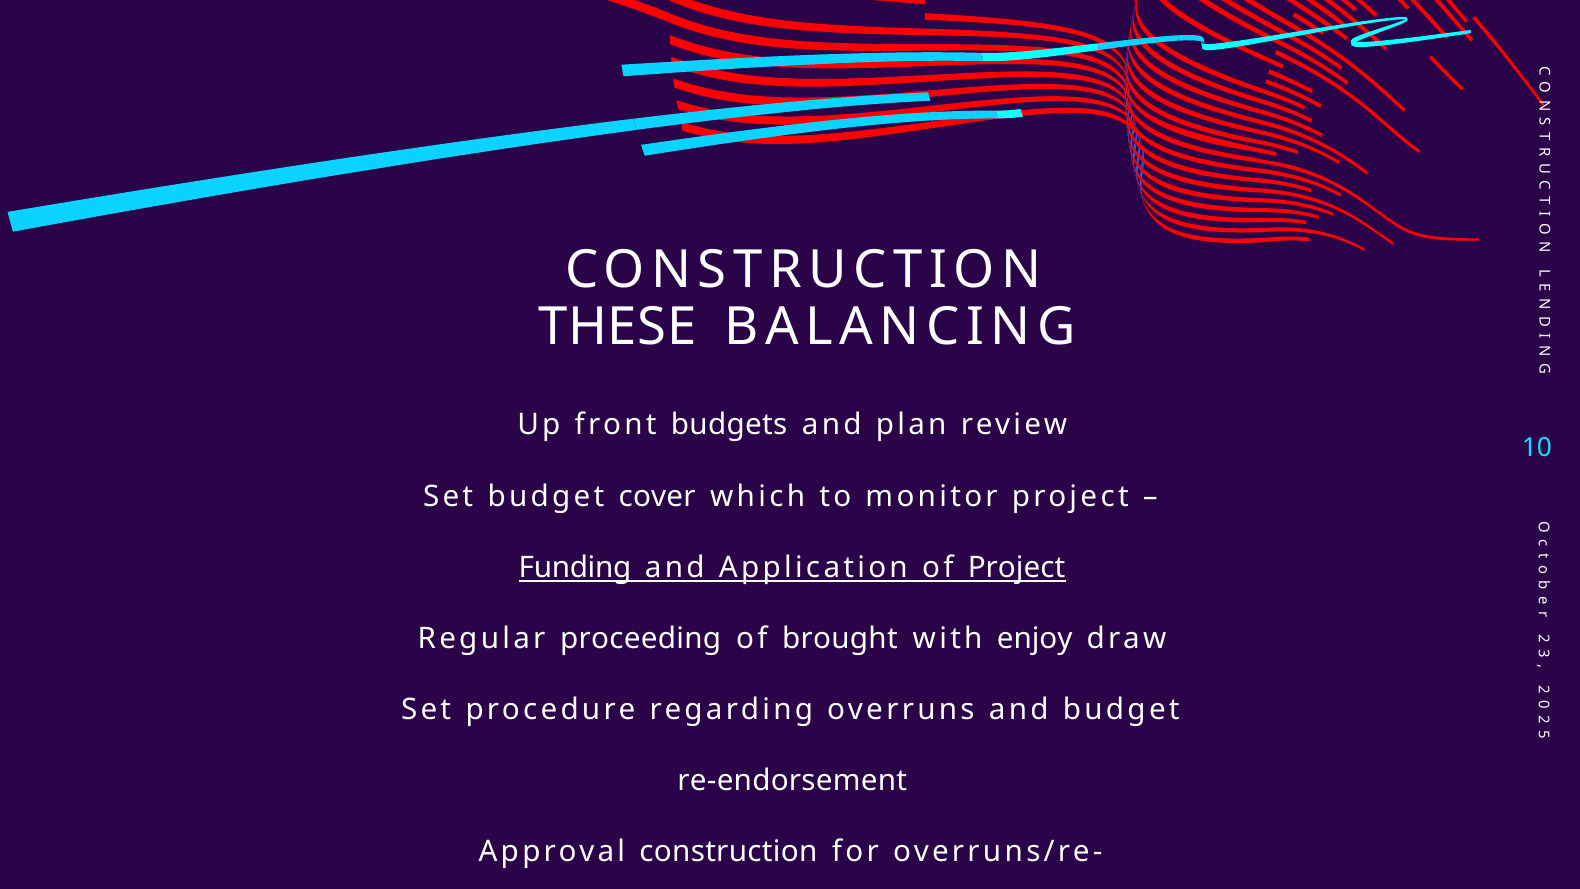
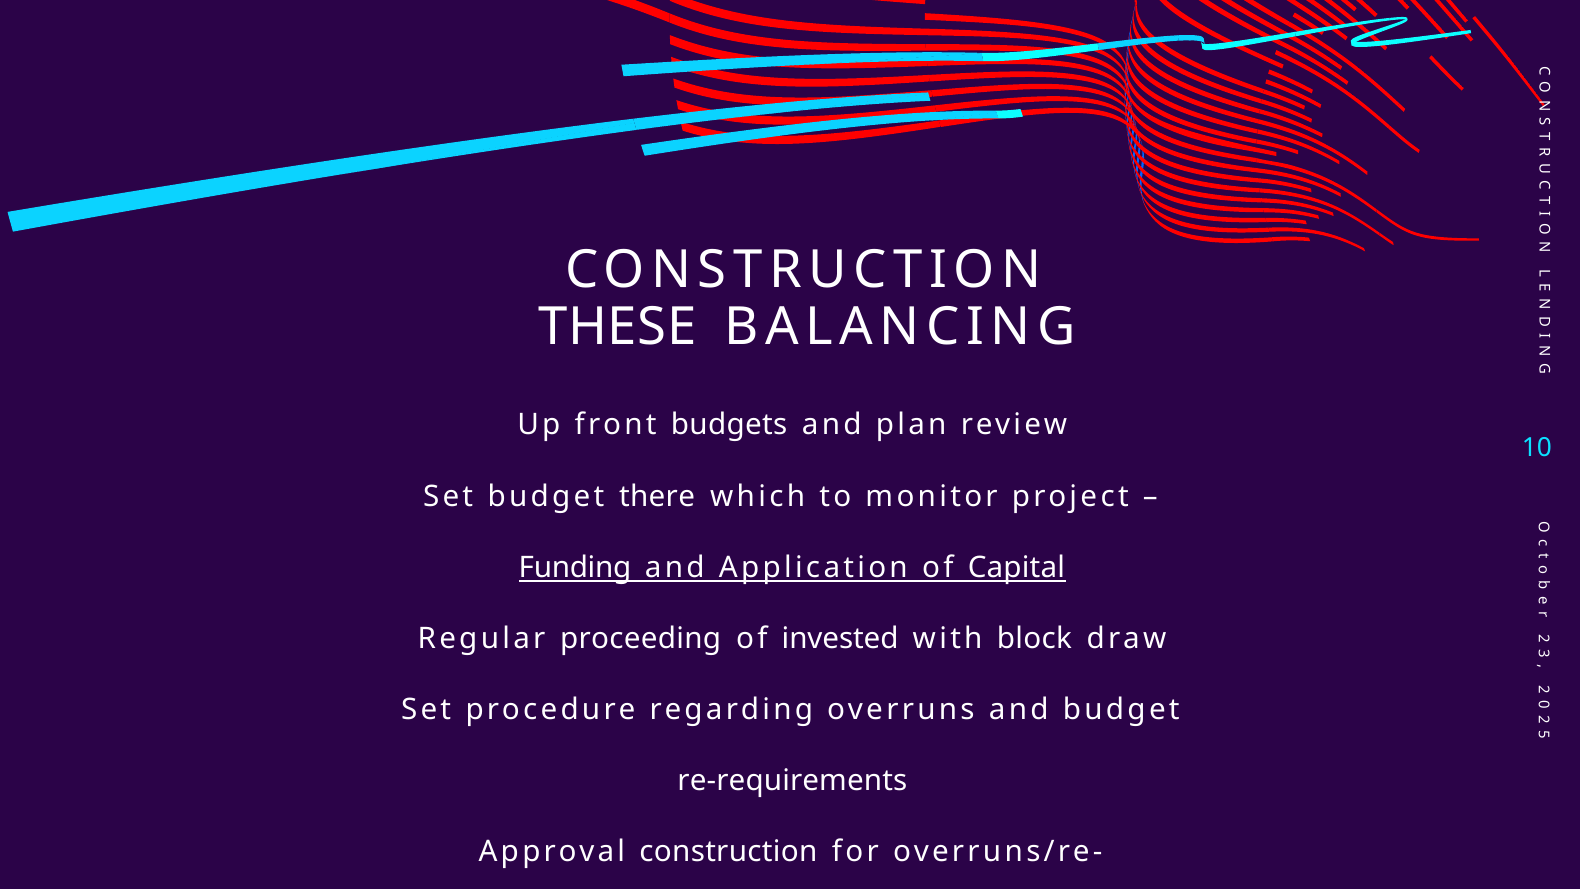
cover: cover -> there (657, 496)
of Project: Project -> Capital (1016, 567)
brought: brought -> invested (840, 638)
enjoy: enjoy -> block (1034, 638)
re-endorsement: re-endorsement -> re-requirements (792, 781)
